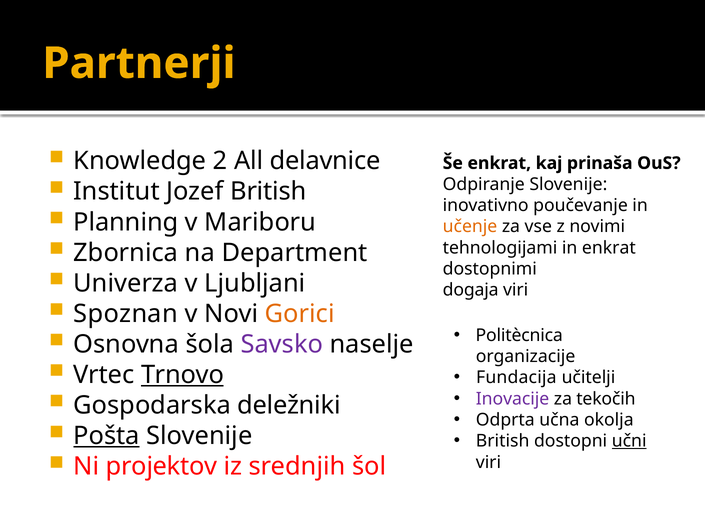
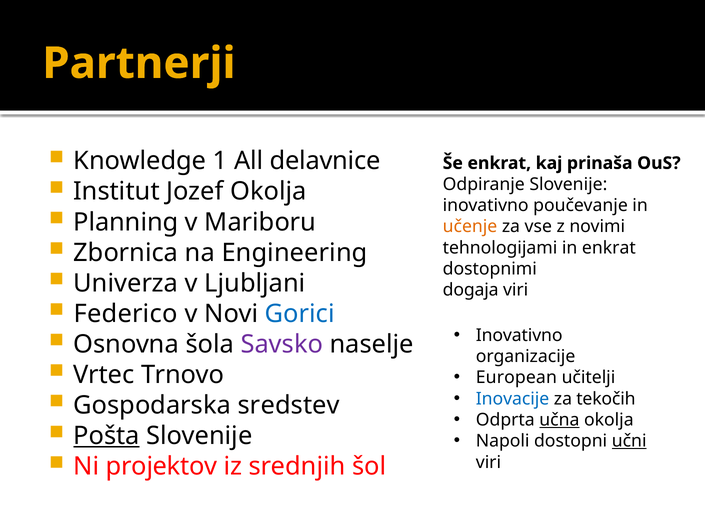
2: 2 -> 1 (220, 161)
Jozef British: British -> Okolja (268, 191)
Department: Department -> Engineering (295, 253)
Spoznan: Spoznan -> Federico (126, 314)
Gorici colour: orange -> blue (300, 314)
Politècnica: Politècnica -> Inovativno (519, 335)
Trnovo underline: present -> none (183, 375)
Fundacija: Fundacija -> European (516, 377)
Inovacije colour: purple -> blue (513, 399)
deležniki: deležniki -> sredstev (289, 405)
učna underline: none -> present (559, 420)
British: British -> Napoli (503, 441)
